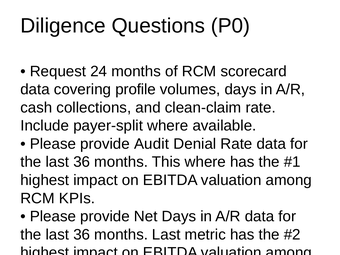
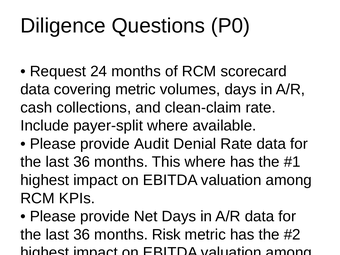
covering profile: profile -> metric (136, 89)
months Last: Last -> Risk (166, 235)
